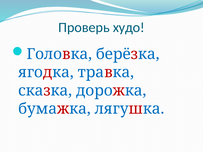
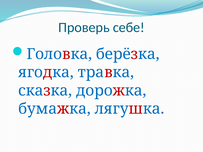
худо: худо -> себе (129, 27)
